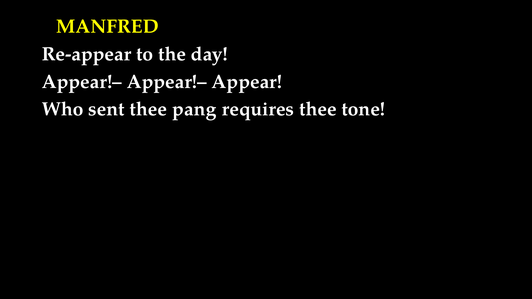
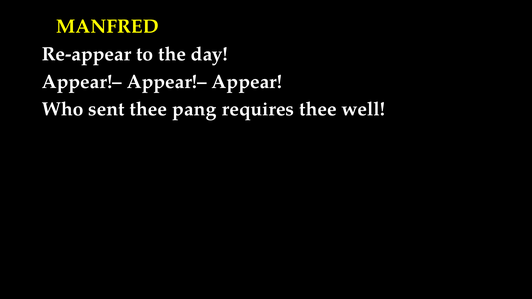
tone: tone -> well (363, 109)
